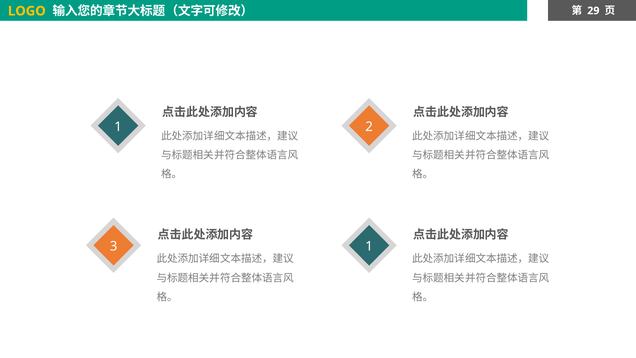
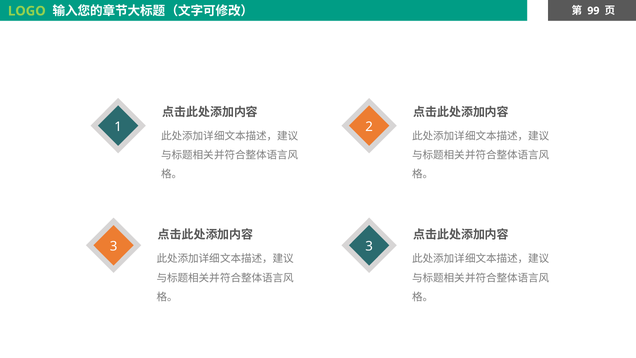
LOGO colour: yellow -> light green (27, 11)
29: 29 -> 99 (593, 11)
3 1: 1 -> 3 (369, 246)
